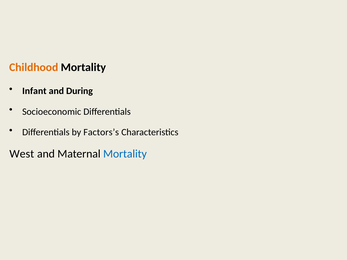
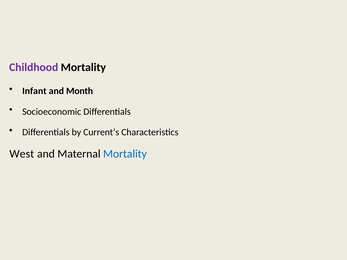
Childhood colour: orange -> purple (34, 67)
During: During -> Month (80, 91)
Factors’s: Factors’s -> Current’s (101, 132)
